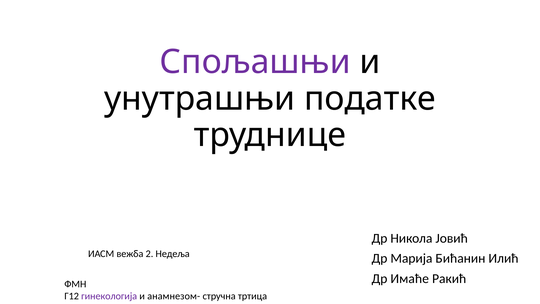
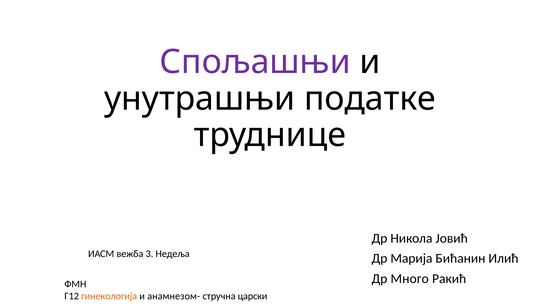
2: 2 -> 3 (149, 254)
Имаће: Имаће -> Много (410, 278)
гинекологија colour: purple -> orange (109, 296)
тртица: тртица -> царски (253, 296)
